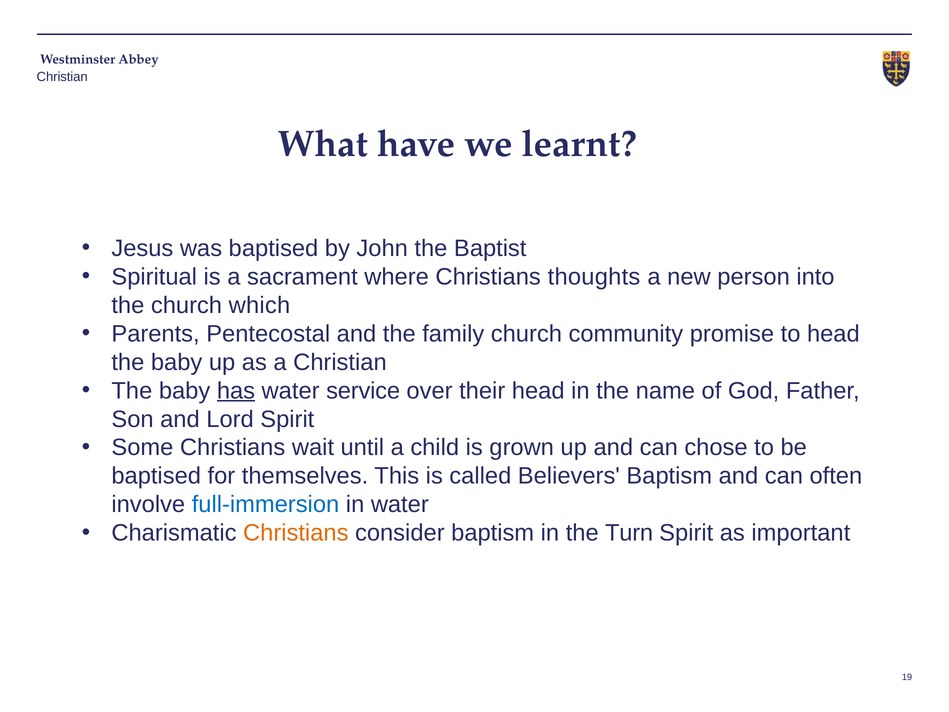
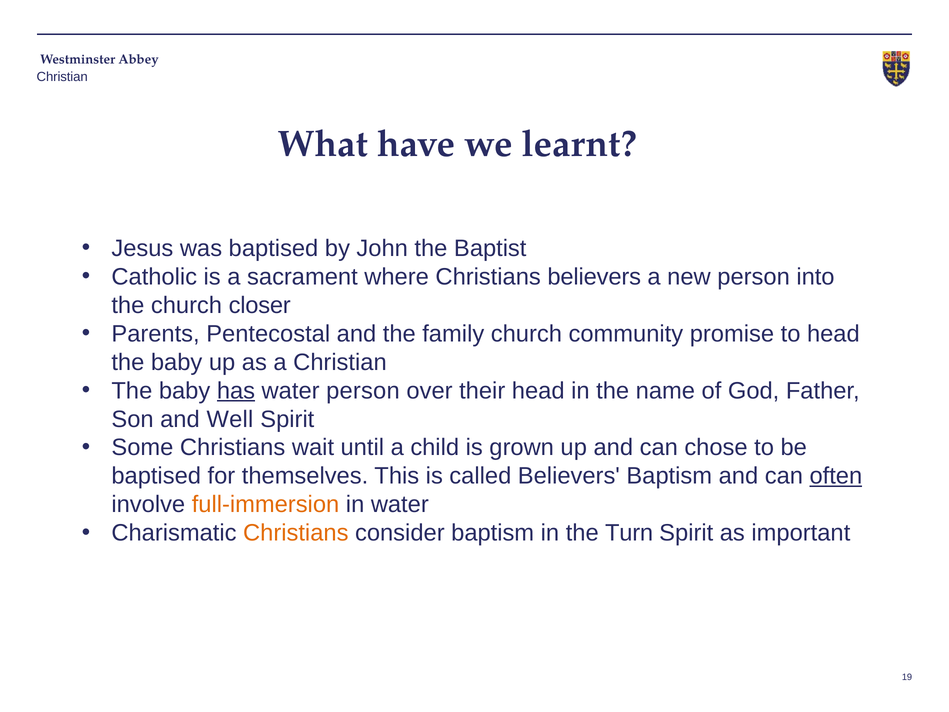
Spiritual: Spiritual -> Catholic (154, 277)
Christians thoughts: thoughts -> believers (594, 277)
which: which -> closer (260, 305)
water service: service -> person (363, 391)
Lord: Lord -> Well (230, 419)
often underline: none -> present (836, 476)
full-immersion colour: blue -> orange (266, 504)
